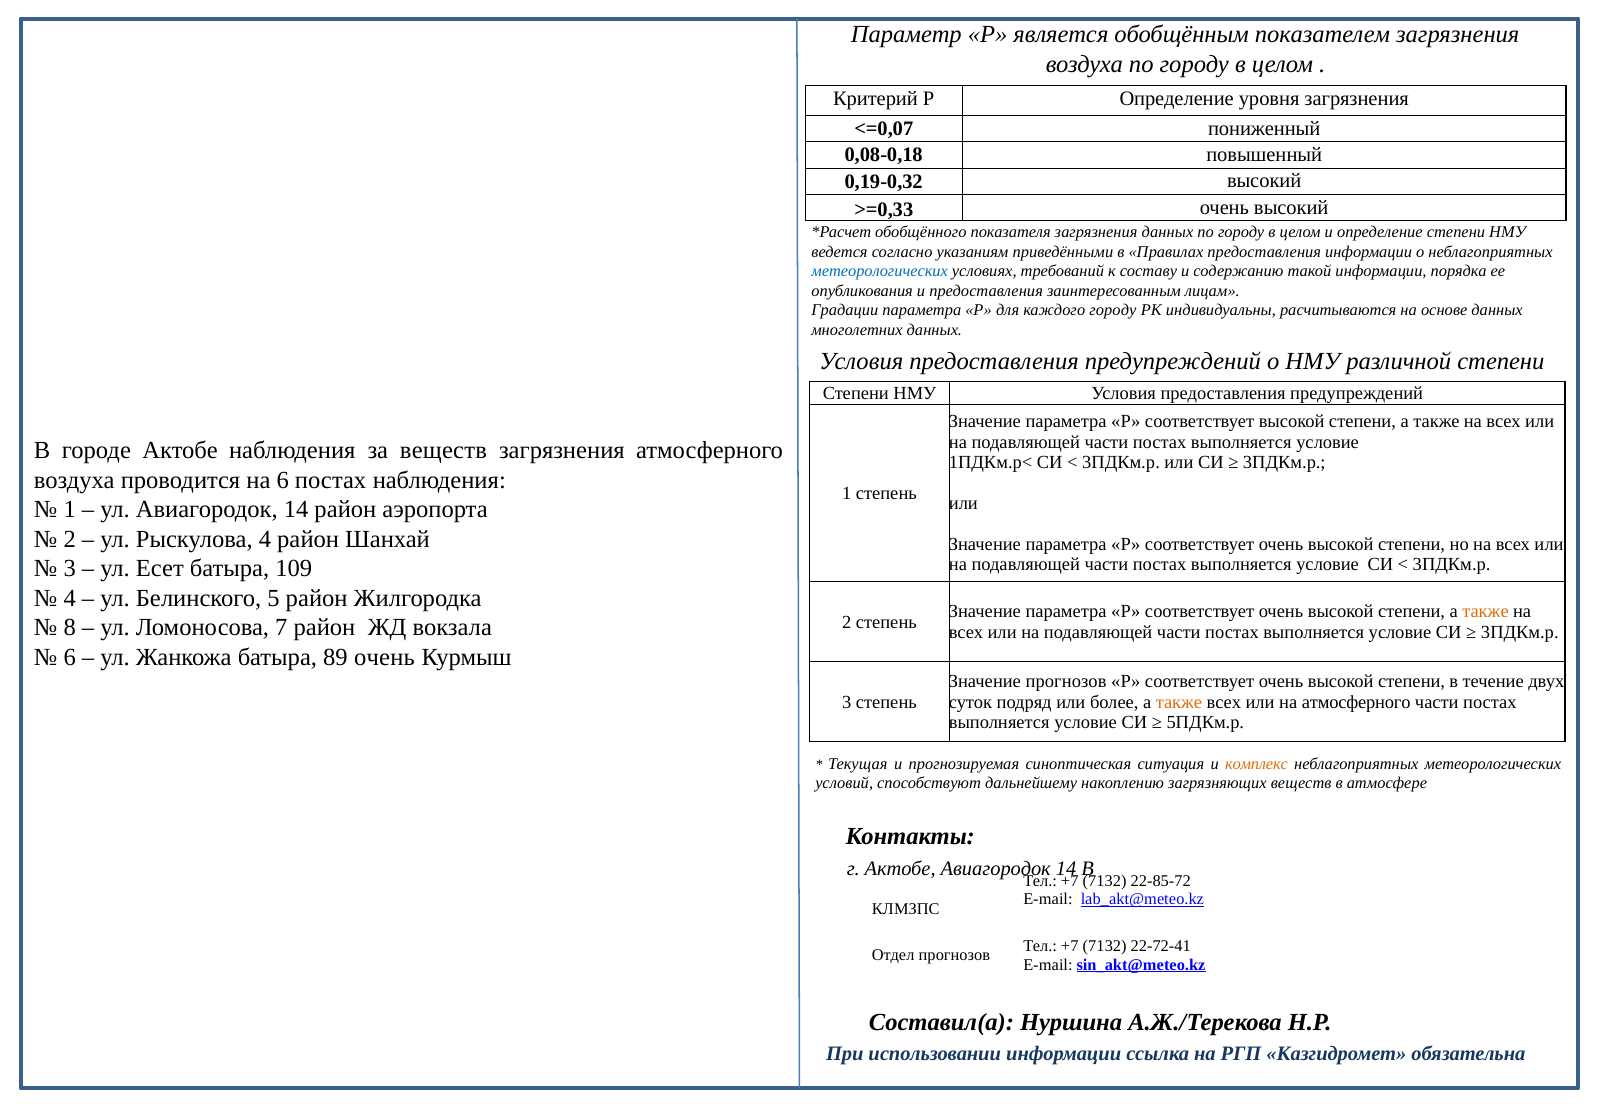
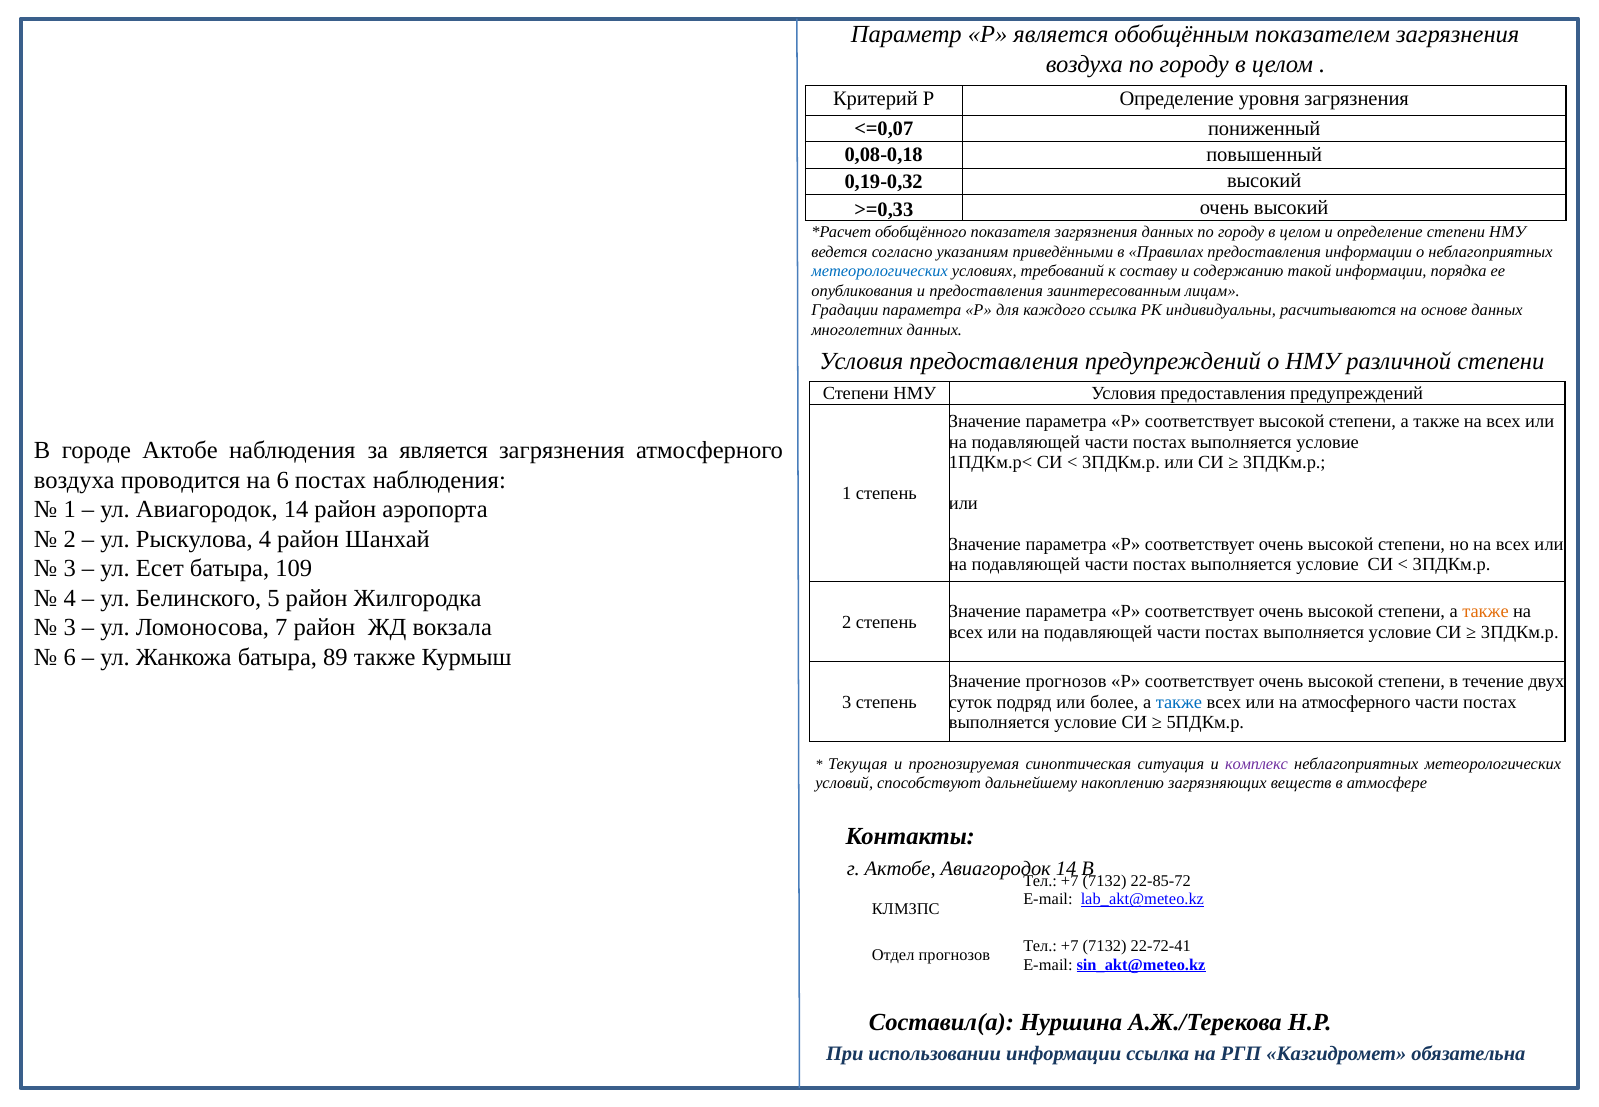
каждого городу: городу -> ссылка (1113, 311)
за веществ: веществ -> является (444, 450)
8: 8 -> 3 (70, 627)
89 очень: очень -> также (385, 657)
также colour: orange -> blue (1179, 702)
комплекс colour: orange -> purple (1256, 764)
